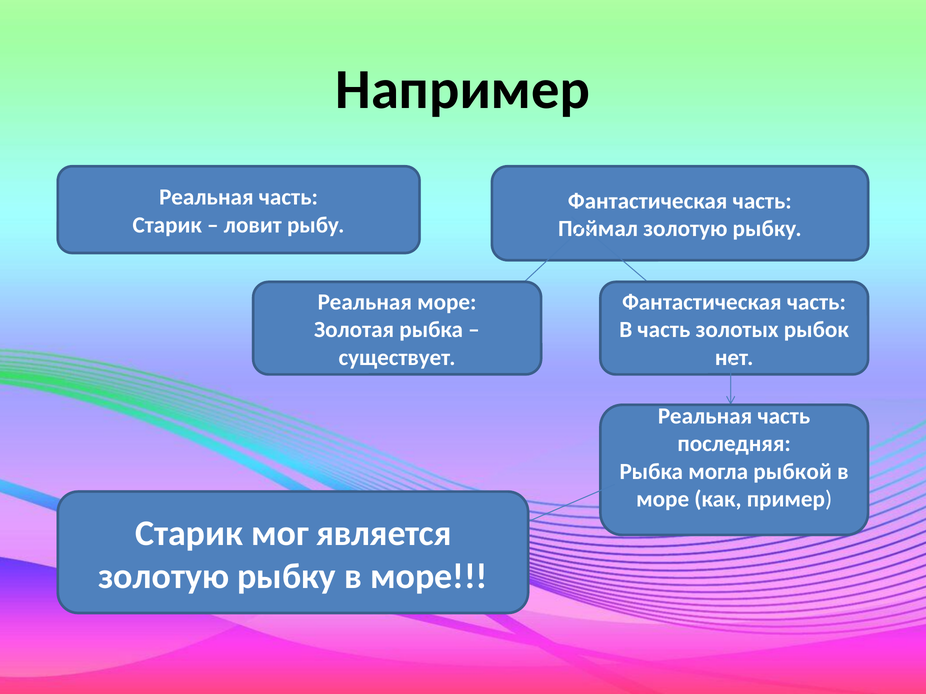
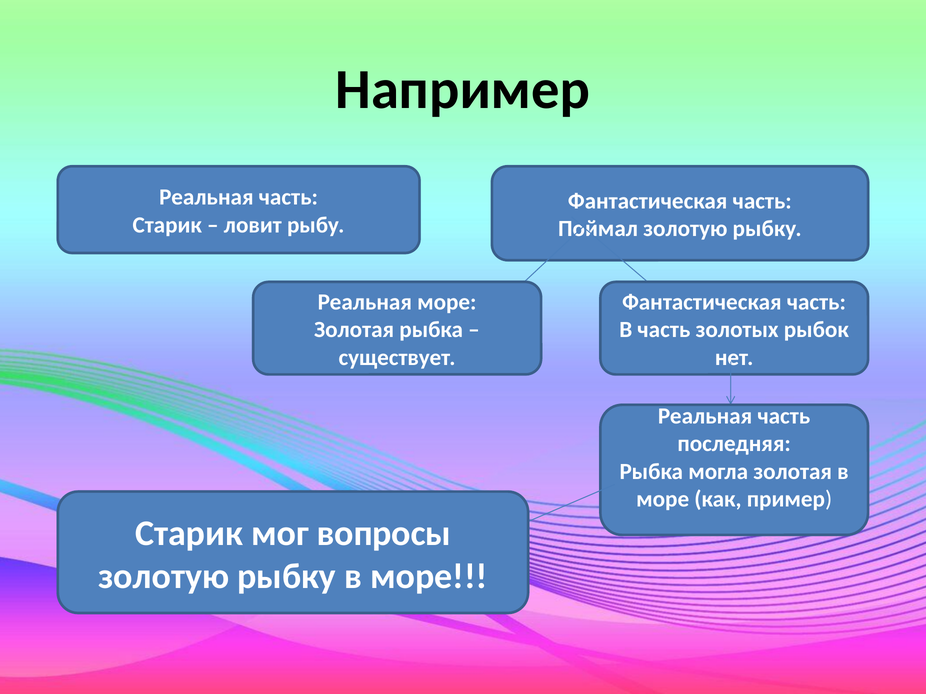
могла рыбкой: рыбкой -> золотая (793, 472)
является: является -> вопросы (384, 534)
